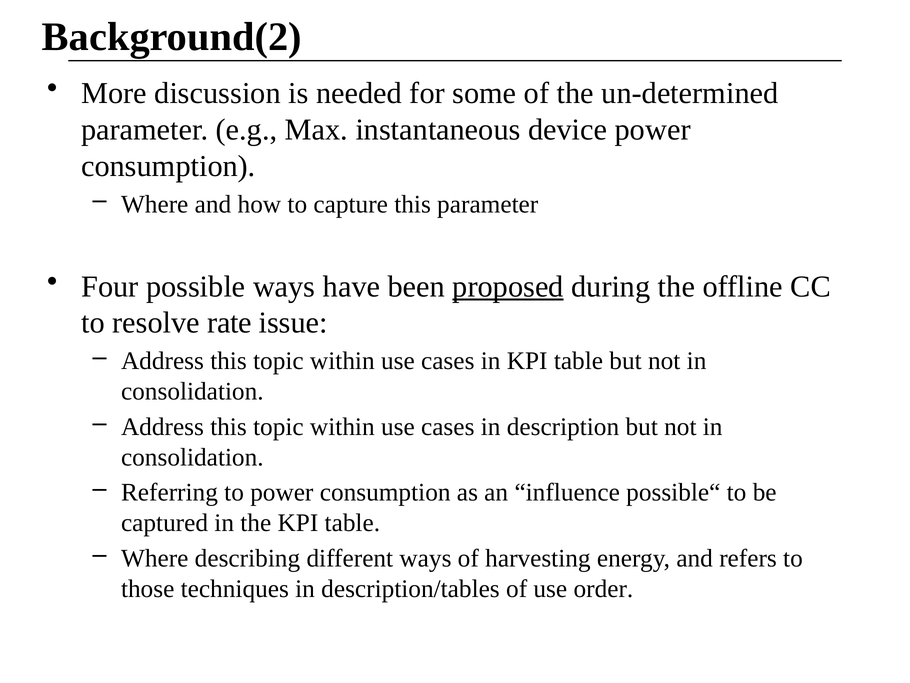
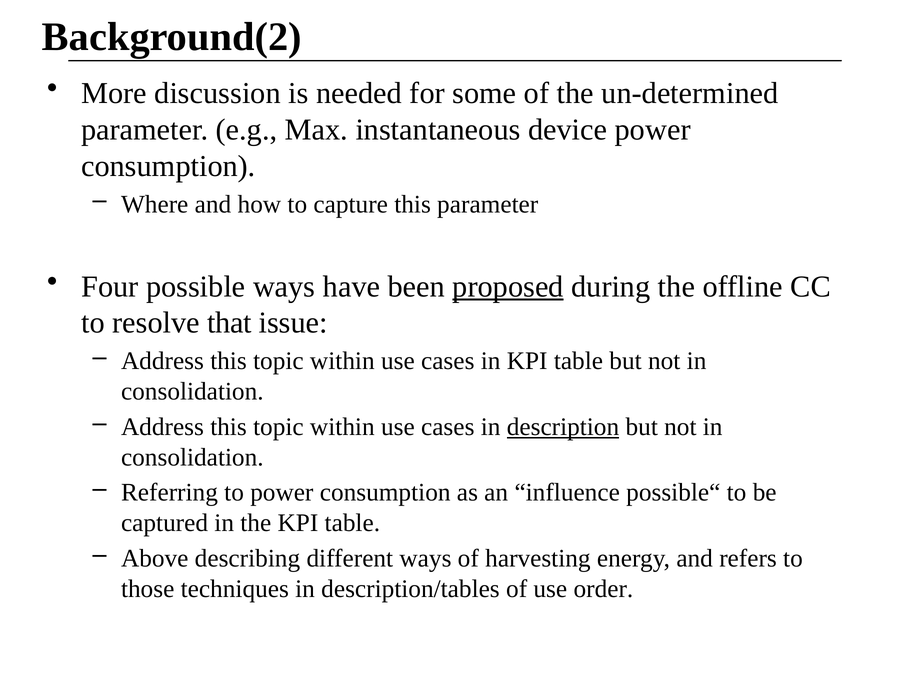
rate: rate -> that (229, 323)
description underline: none -> present (563, 426)
Where: Where -> Above (155, 558)
